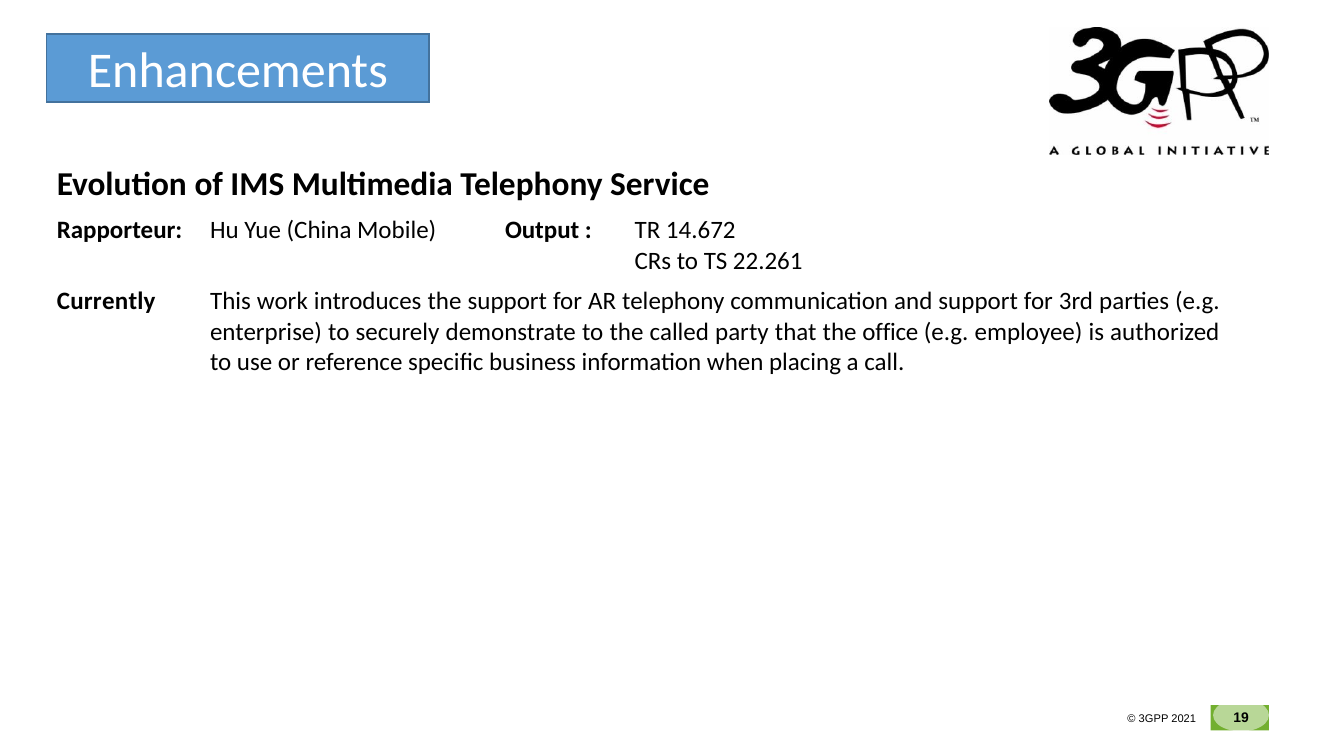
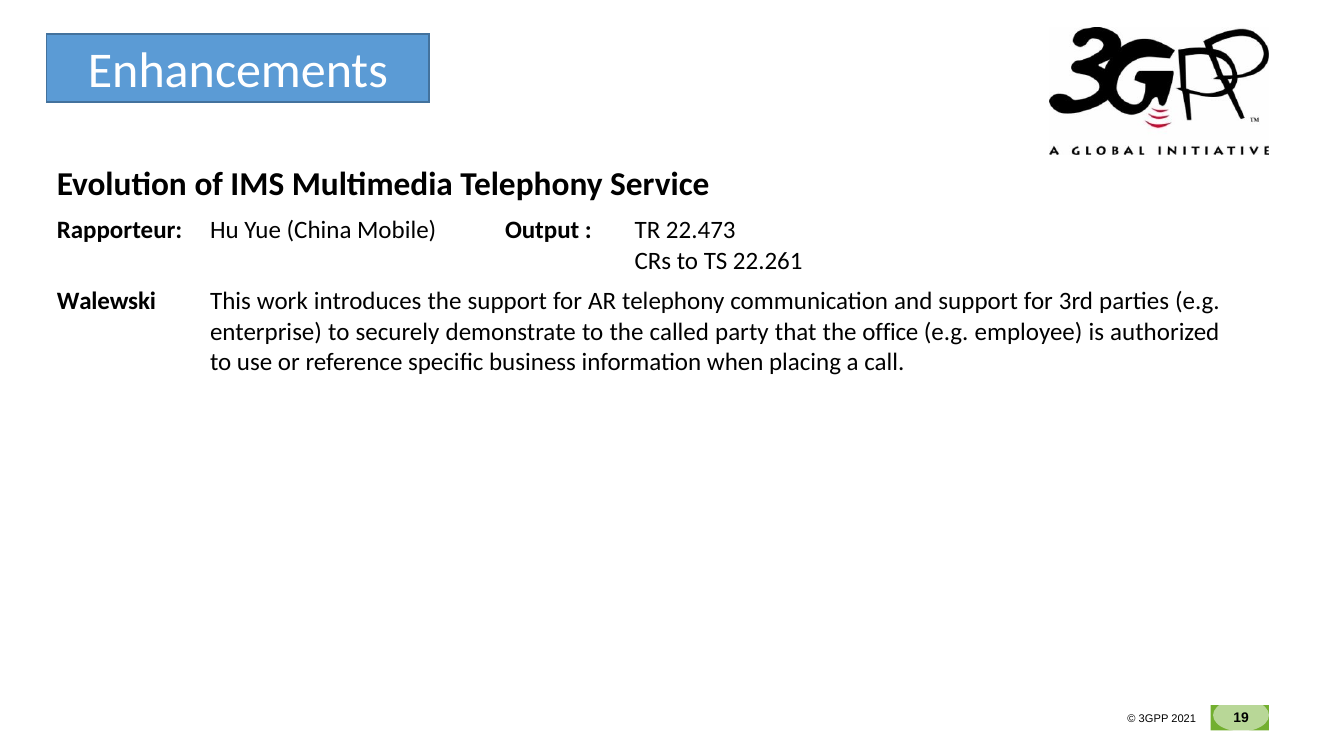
14.672: 14.672 -> 22.473 (701, 231)
Currently: Currently -> Walewski (106, 302)
